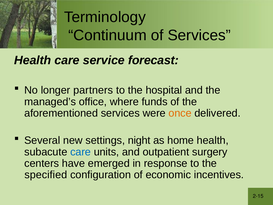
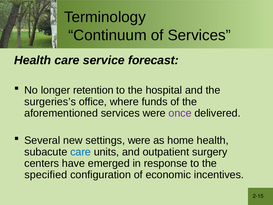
partners: partners -> retention (93, 90)
managed’s: managed’s -> surgeries’s (50, 102)
once colour: orange -> purple (180, 113)
settings night: night -> were (139, 140)
